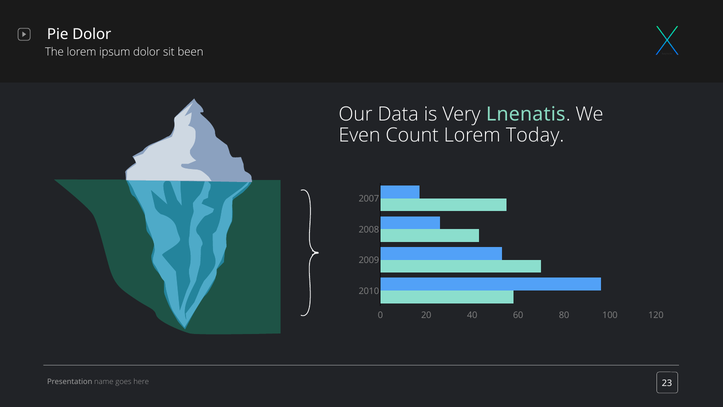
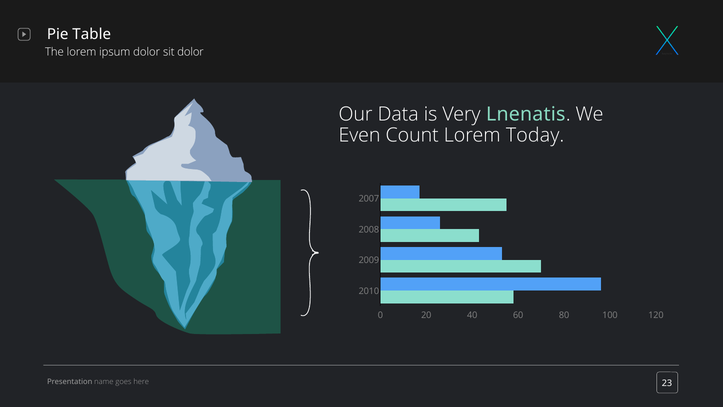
Pie Dolor: Dolor -> Table (92, 34)
sit been: been -> dolor (191, 52)
